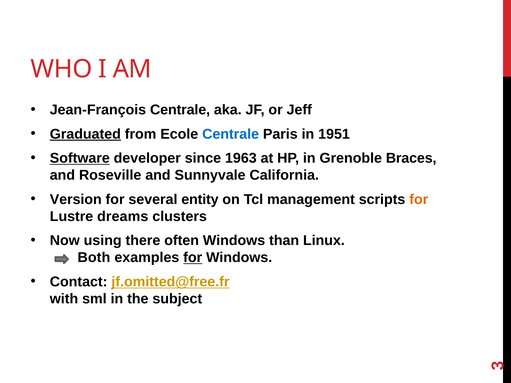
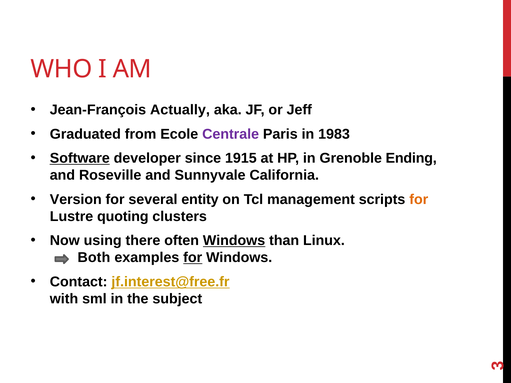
Jean-François Centrale: Centrale -> Actually (180, 110)
Graduated underline: present -> none (85, 134)
Centrale colour: blue -> purple (231, 134)
1951: 1951 -> 1983 (334, 134)
1963: 1963 -> 1915 (241, 158)
Braces: Braces -> Ending (411, 158)
dreams: dreams -> quoting (123, 217)
Windows underline: none -> present (234, 241)
jf.omitted@free.fr: jf.omitted@free.fr -> jf.interest@free.fr (170, 282)
